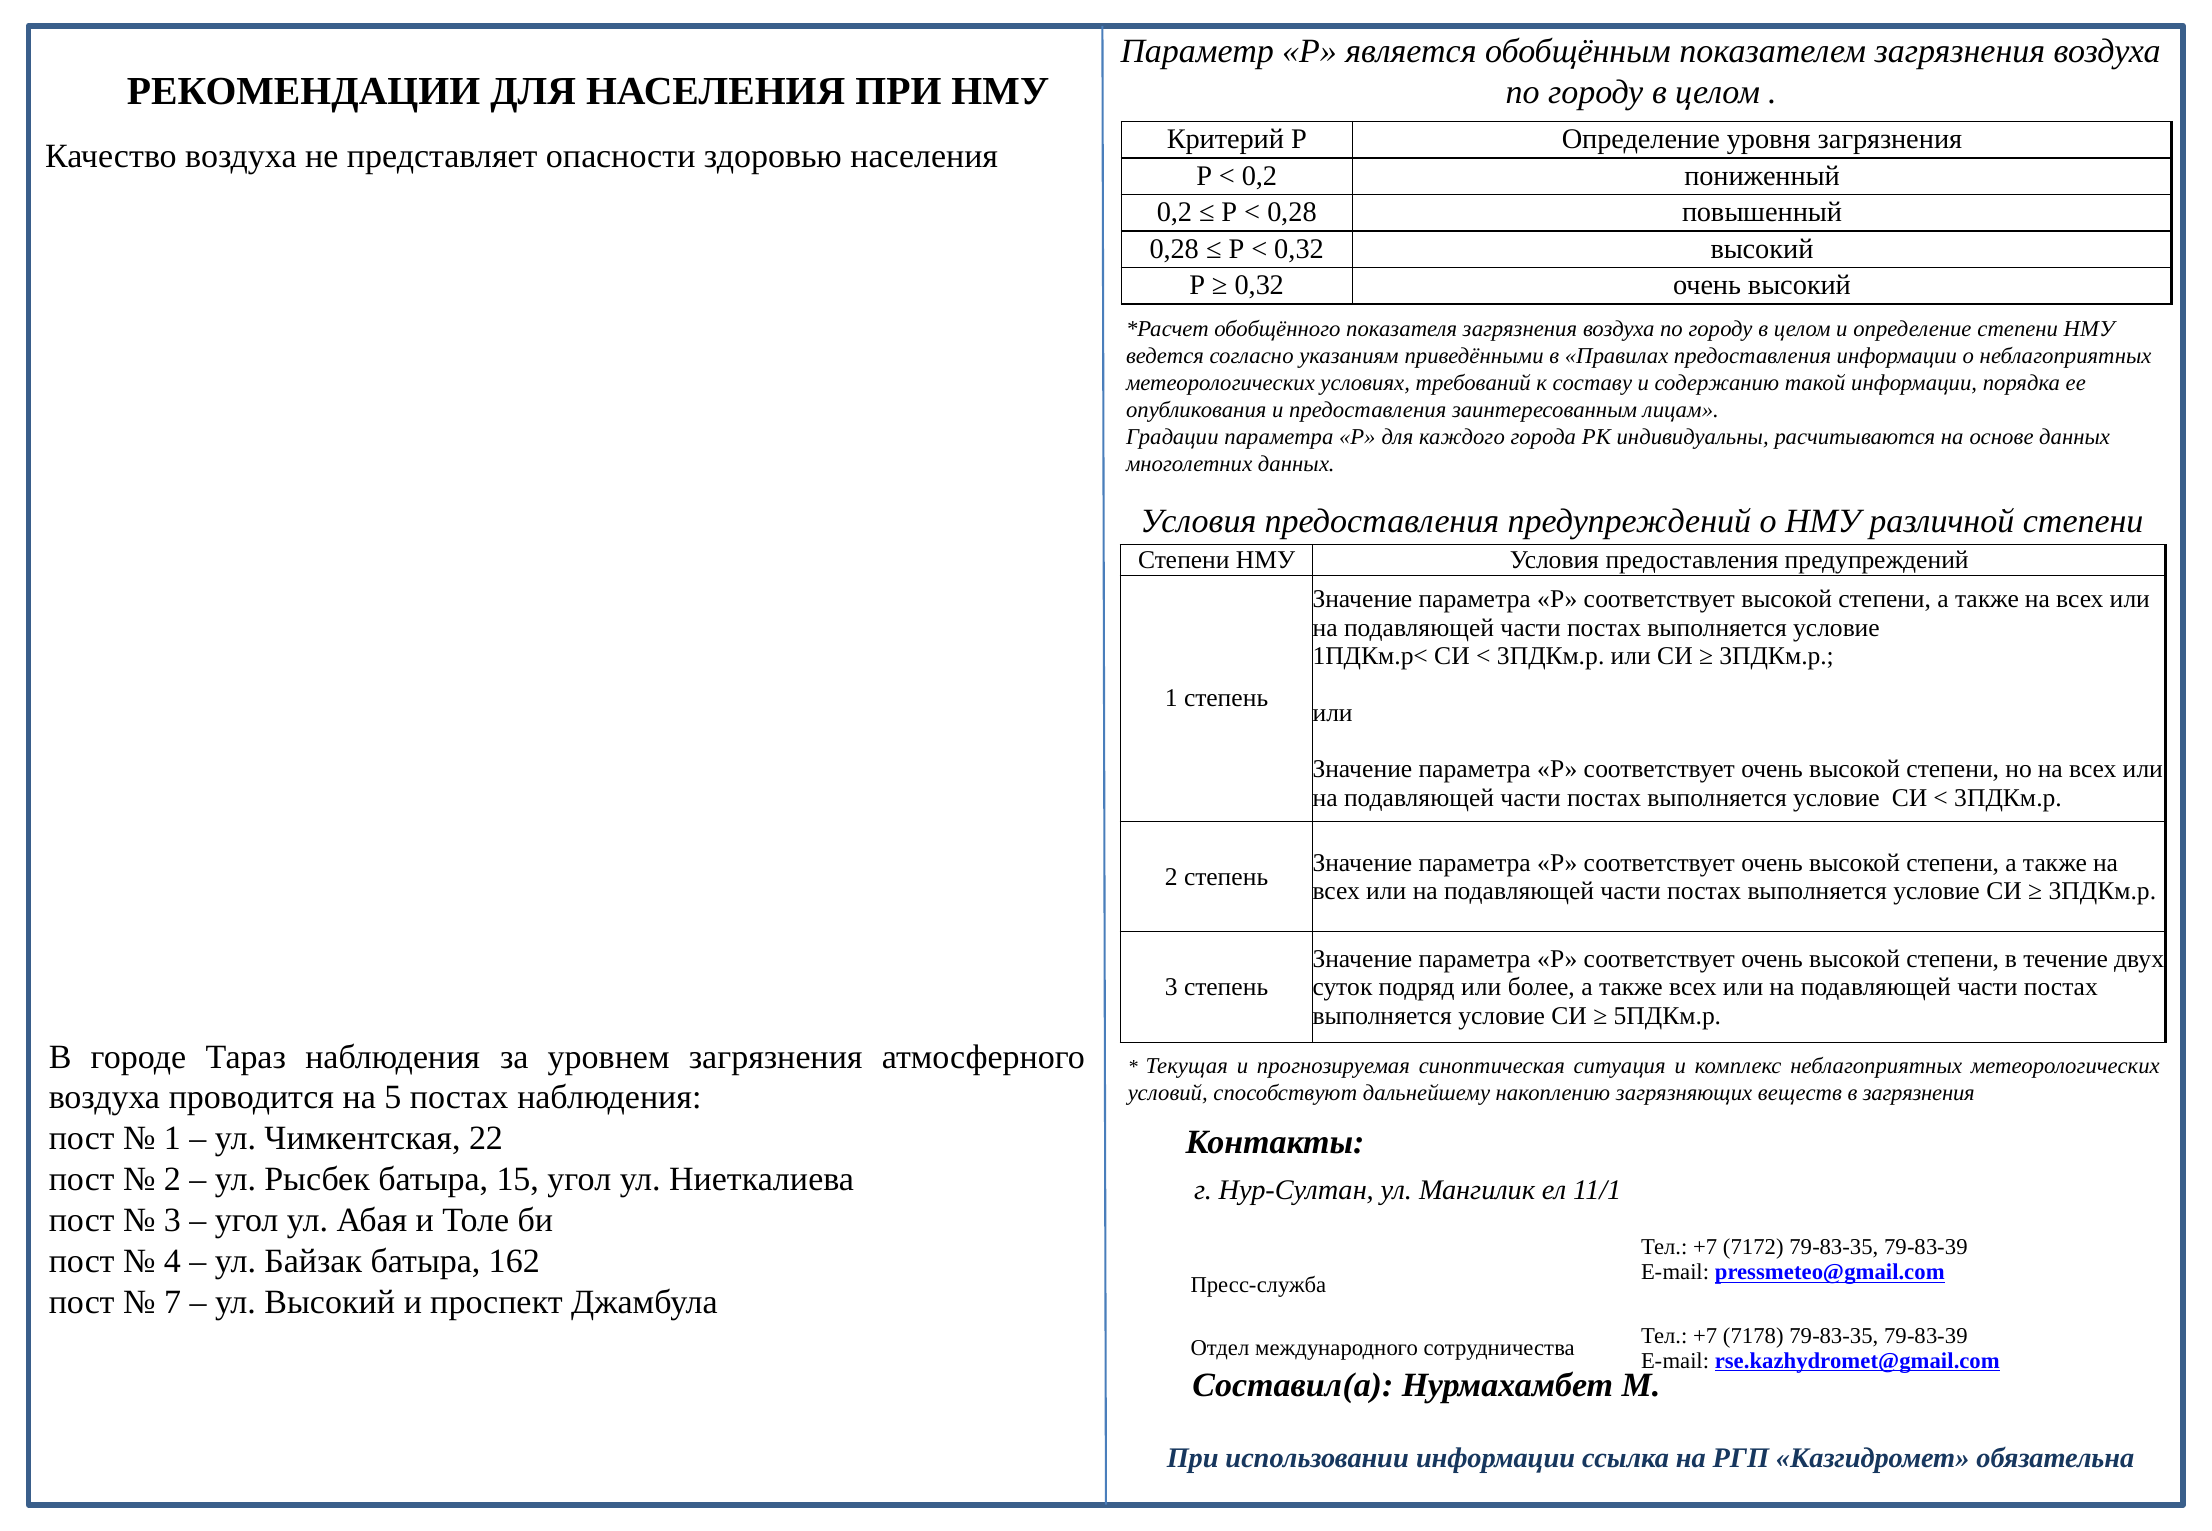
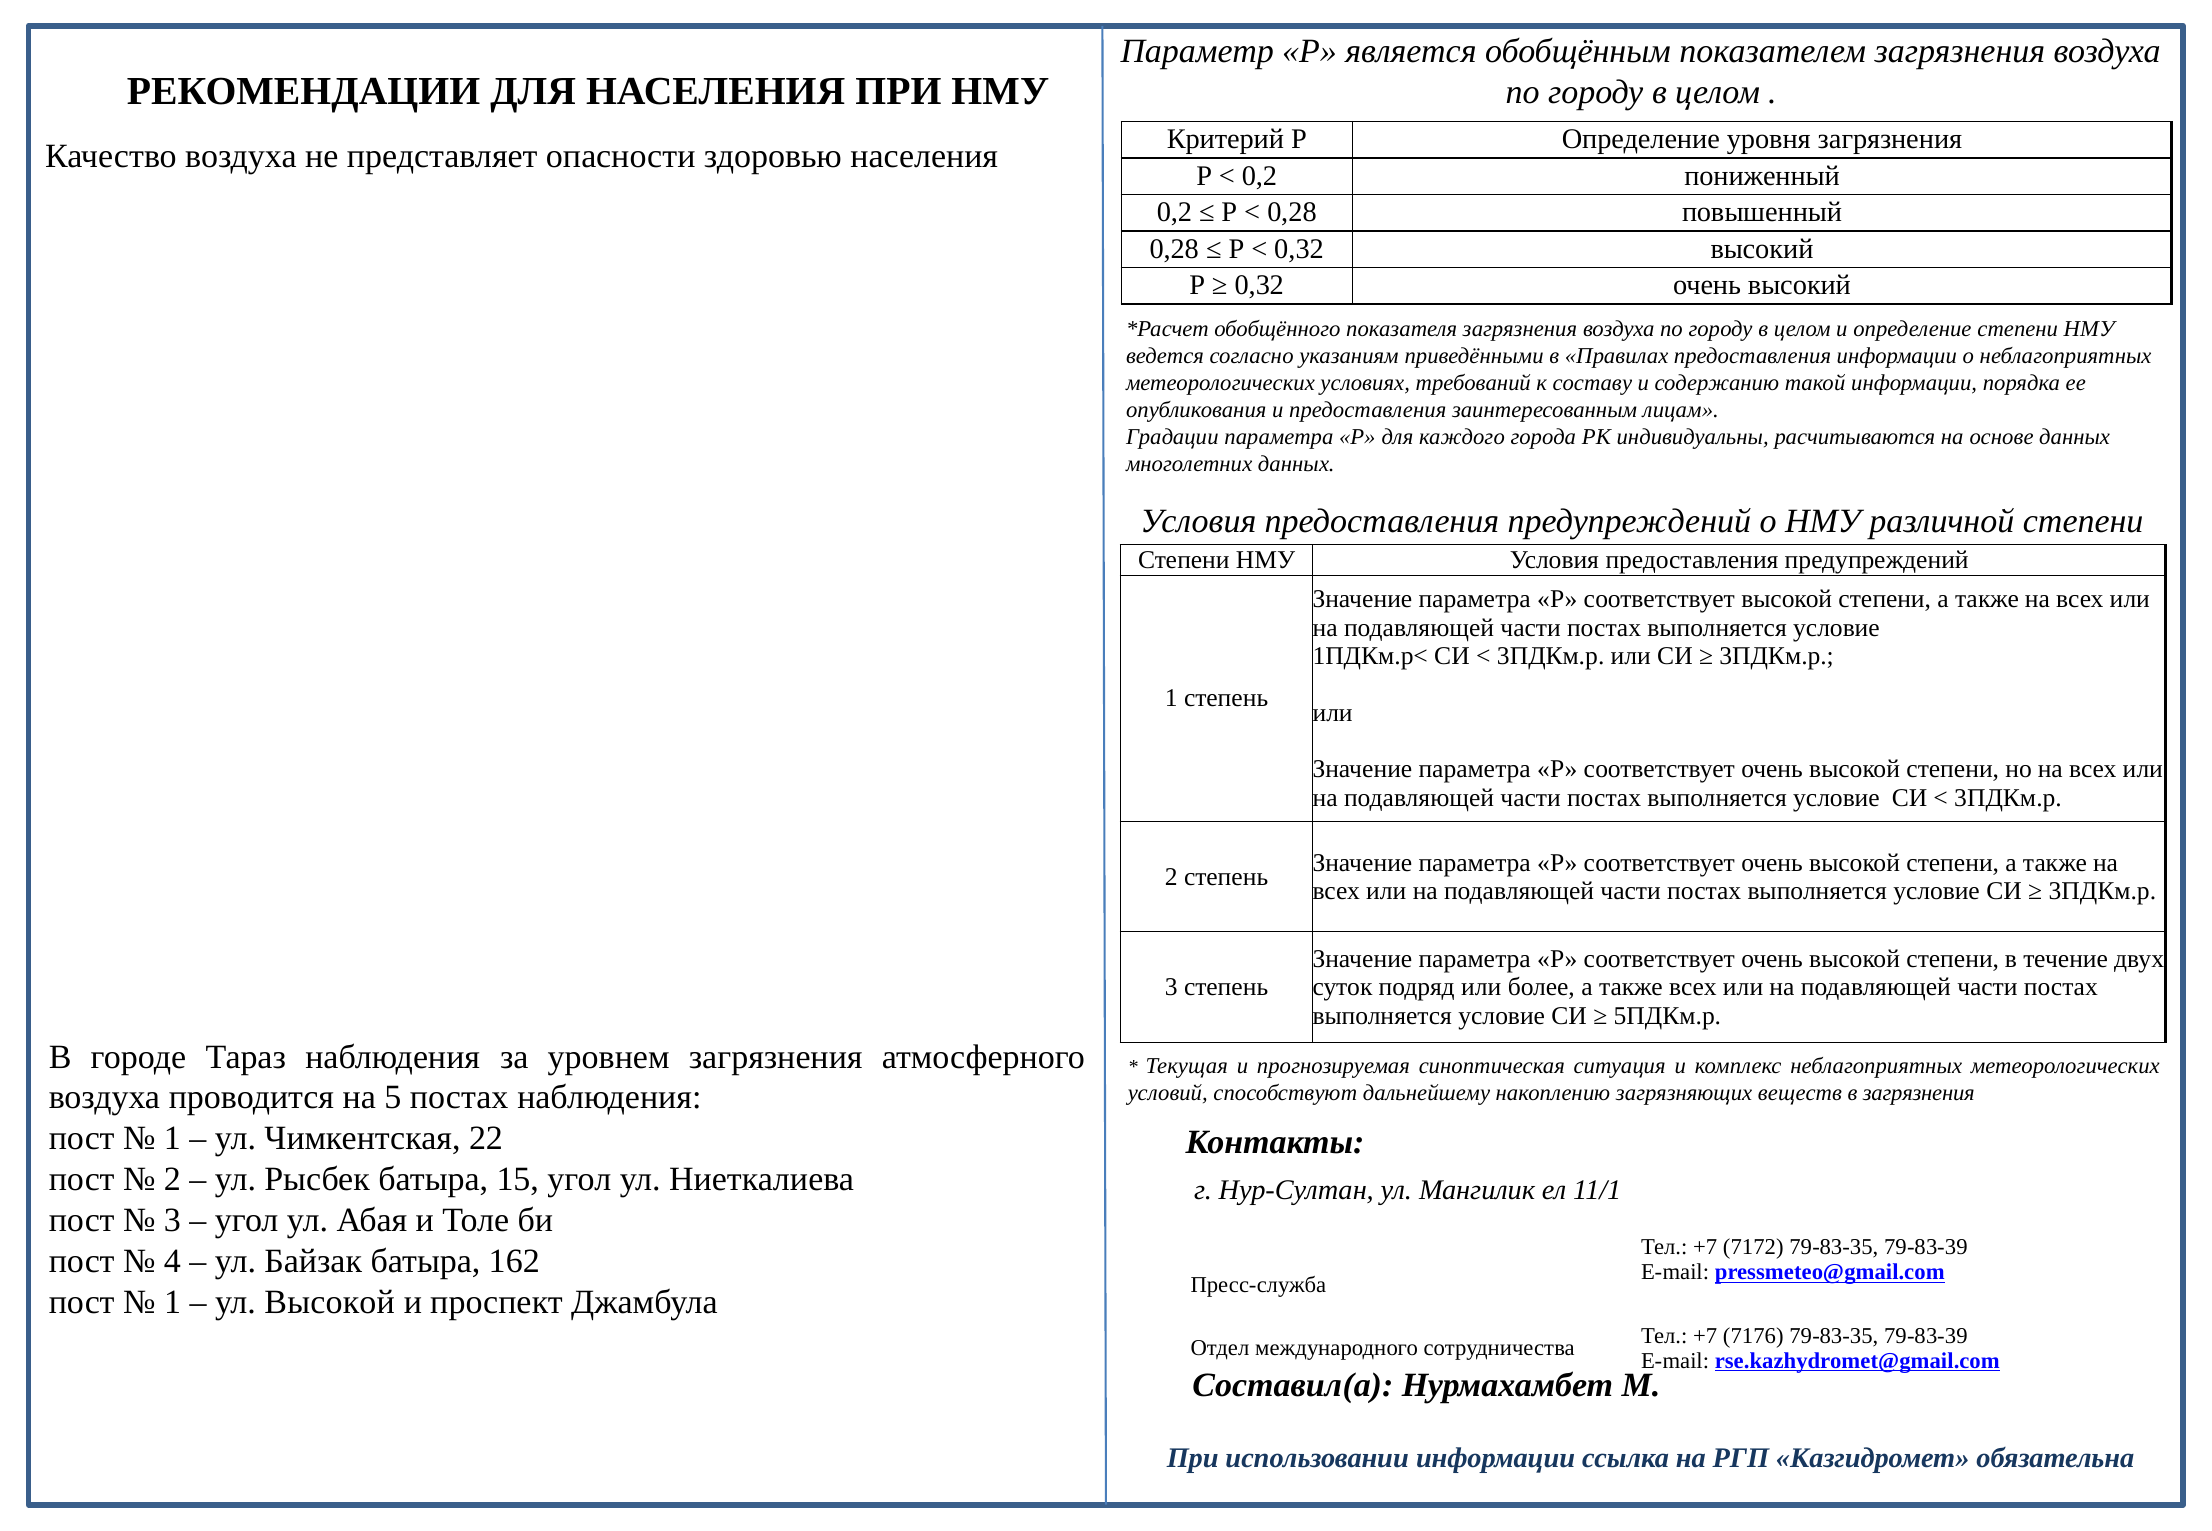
7: 7 -> 1 (173, 1302)
ул Высокий: Высокий -> Высокой (330, 1302)
7178: 7178 -> 7176 (1753, 1336)
